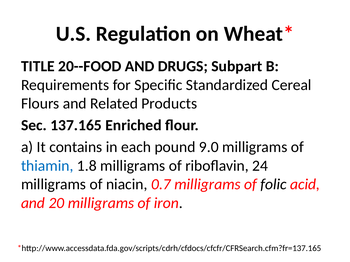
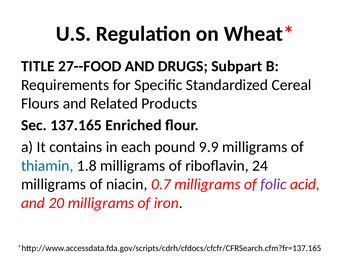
20--FOOD: 20--FOOD -> 27--FOOD (90, 66)
9.0: 9.0 -> 9.9 (209, 147)
folic colour: black -> purple (274, 185)
